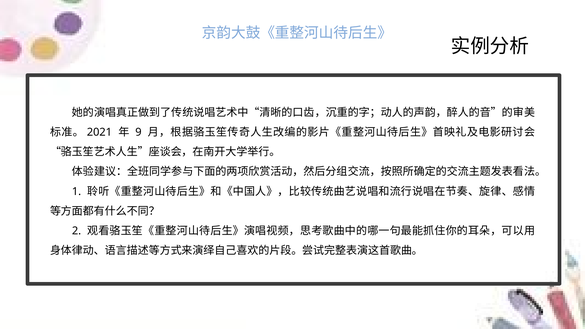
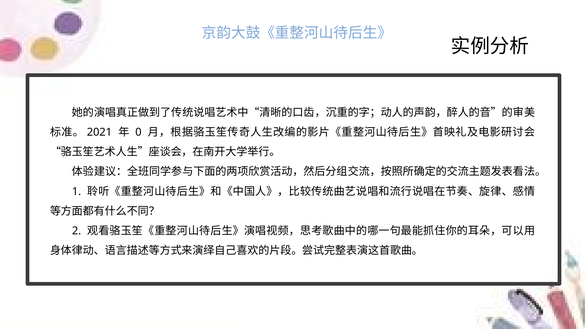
9: 9 -> 0 (138, 132)
